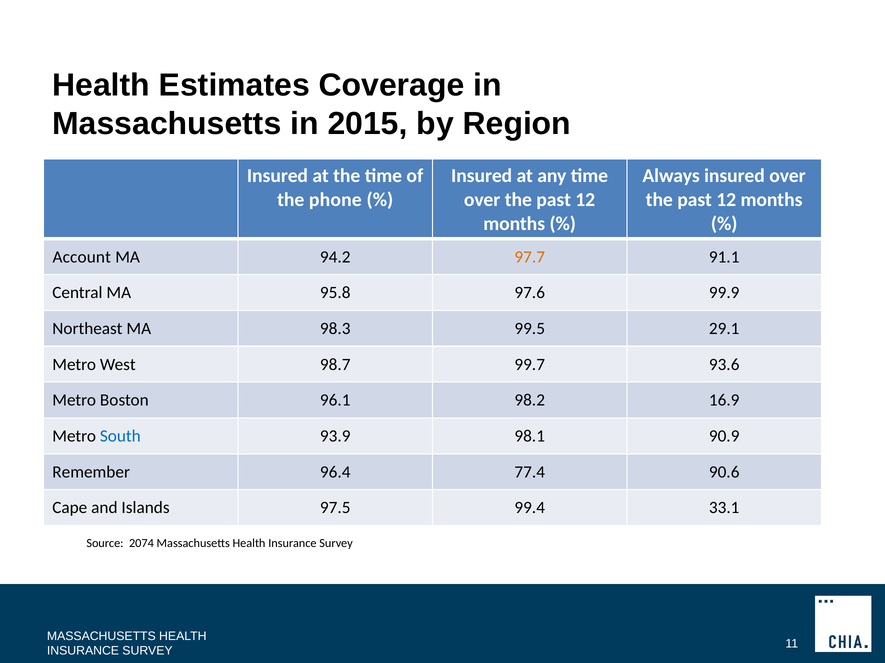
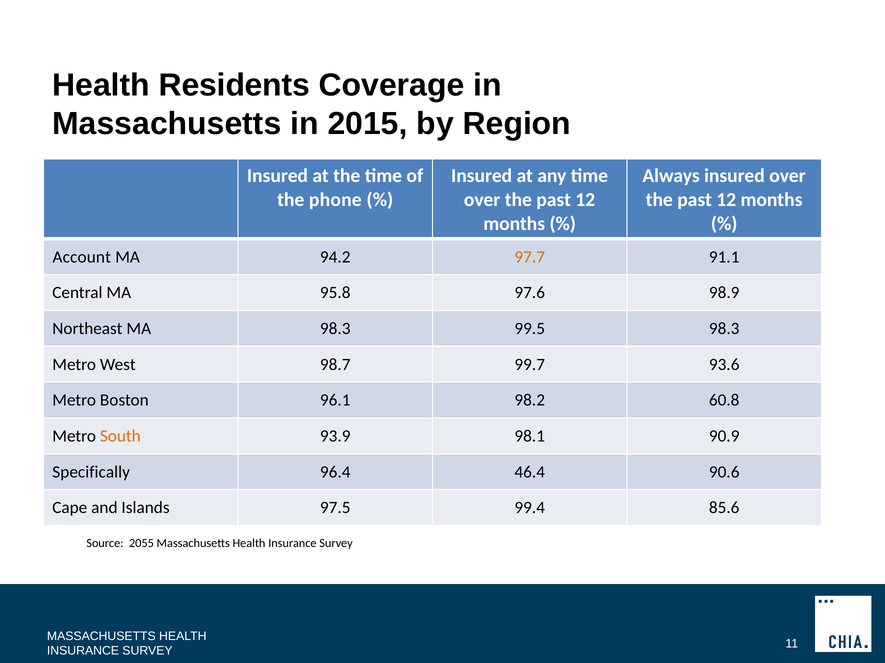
Estimates: Estimates -> Residents (234, 85)
99.9: 99.9 -> 98.9 (724, 293)
99.5 29.1: 29.1 -> 98.3 (724, 329)
16.9: 16.9 -> 60.8 (724, 401)
South colour: blue -> orange (120, 437)
Remember: Remember -> Specifically (91, 472)
77.4: 77.4 -> 46.4 (530, 472)
33.1: 33.1 -> 85.6 (724, 508)
2074: 2074 -> 2055 (141, 544)
